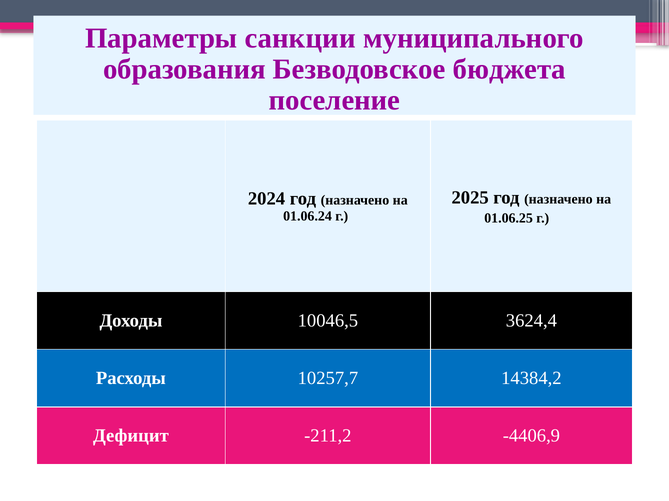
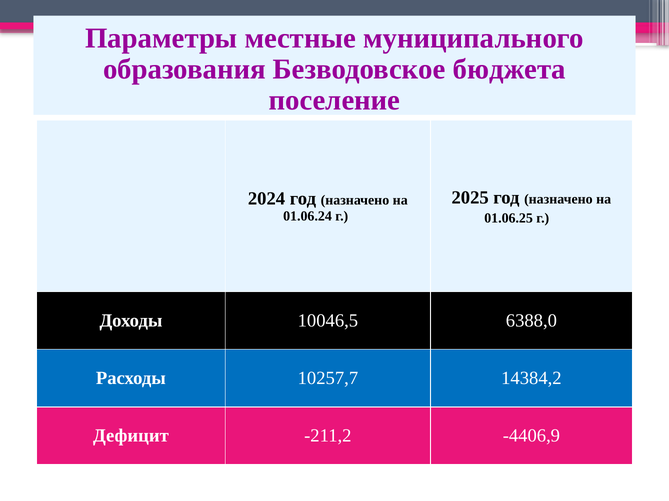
санкции: санкции -> местные (300, 38)
3624,4: 3624,4 -> 6388,0 (531, 321)
